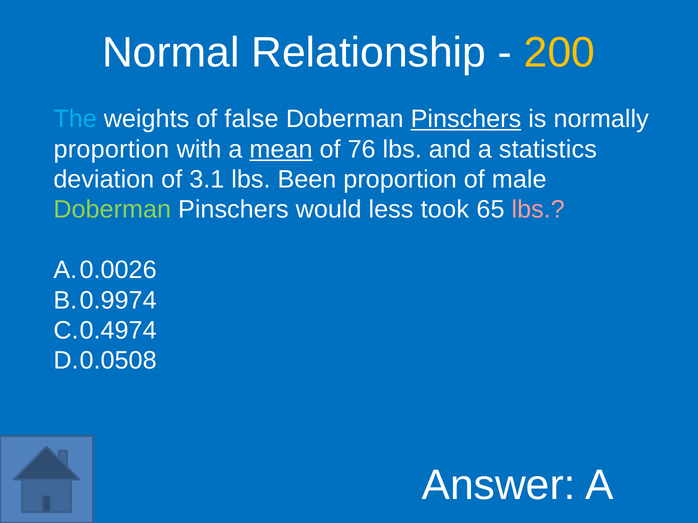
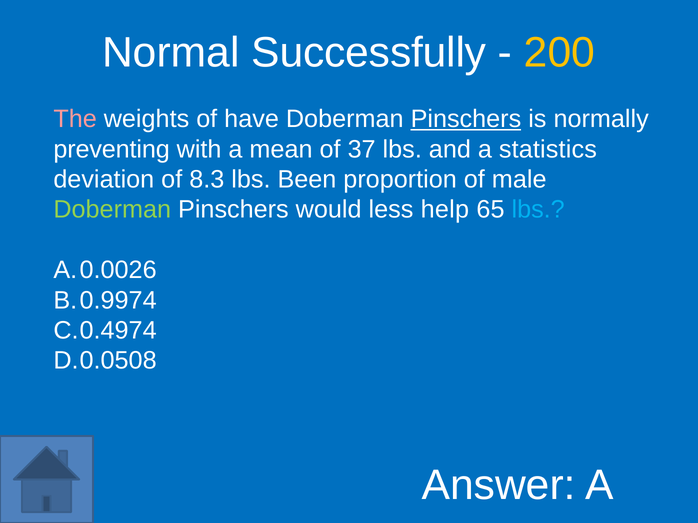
Relationship: Relationship -> Successfully (369, 53)
The colour: light blue -> pink (75, 119)
false: false -> have (252, 119)
proportion: proportion -> preventing (112, 149)
mean underline: present -> none (281, 149)
76: 76 -> 37 (362, 149)
3.1: 3.1 -> 8.3 (207, 180)
took: took -> help (445, 210)
lbs colour: pink -> light blue (538, 210)
